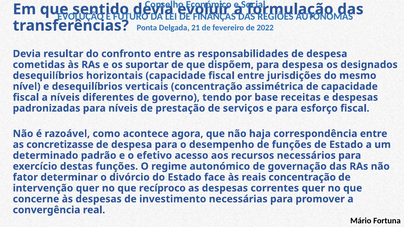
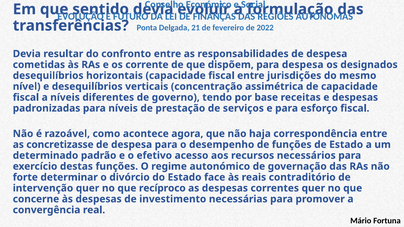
suportar: suportar -> corrente (147, 65)
fator: fator -> forte (25, 177)
reais concentração: concentração -> contraditório (302, 177)
